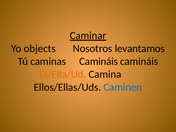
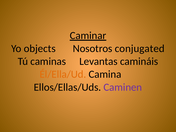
levantamos: levantamos -> conjugated (140, 48)
caminas Camináis: Camináis -> Levantas (98, 61)
Caminen colour: blue -> purple (123, 87)
